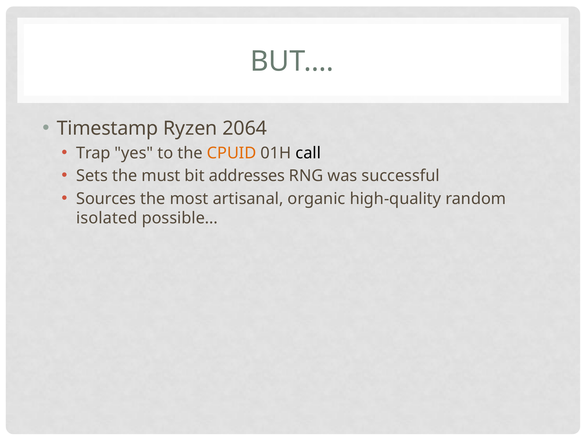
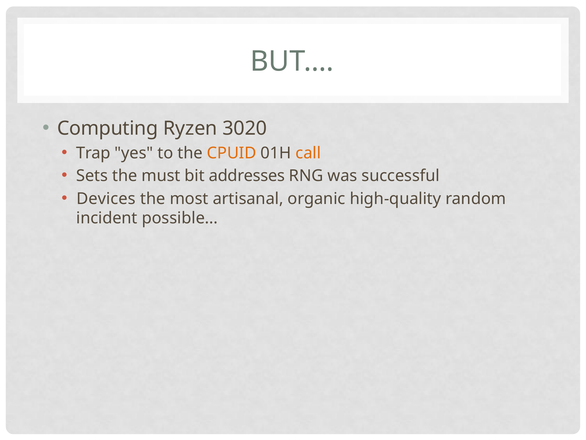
Timestamp: Timestamp -> Computing (108, 128)
2064: 2064 -> 3020 (245, 128)
call colour: black -> orange (308, 153)
Sources: Sources -> Devices (106, 198)
isolated: isolated -> incident (107, 218)
